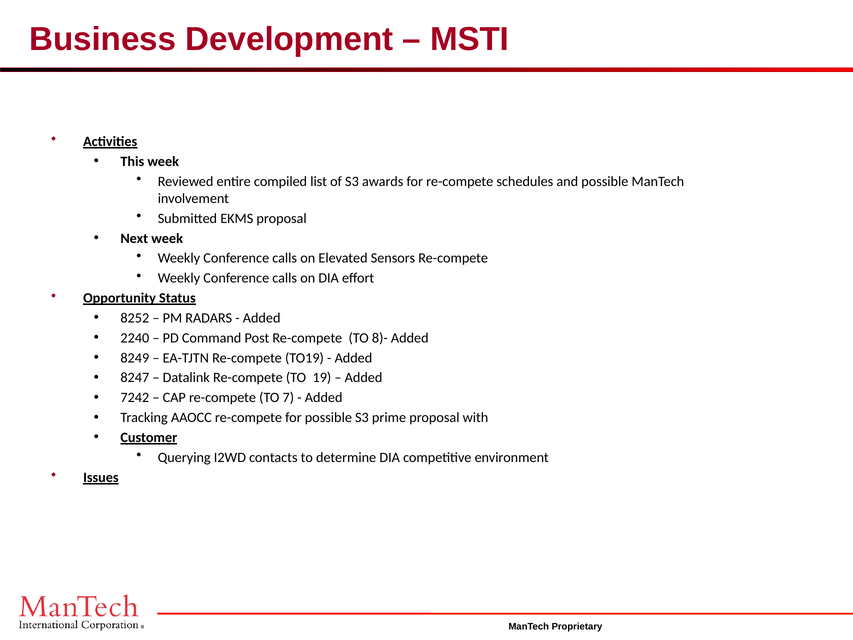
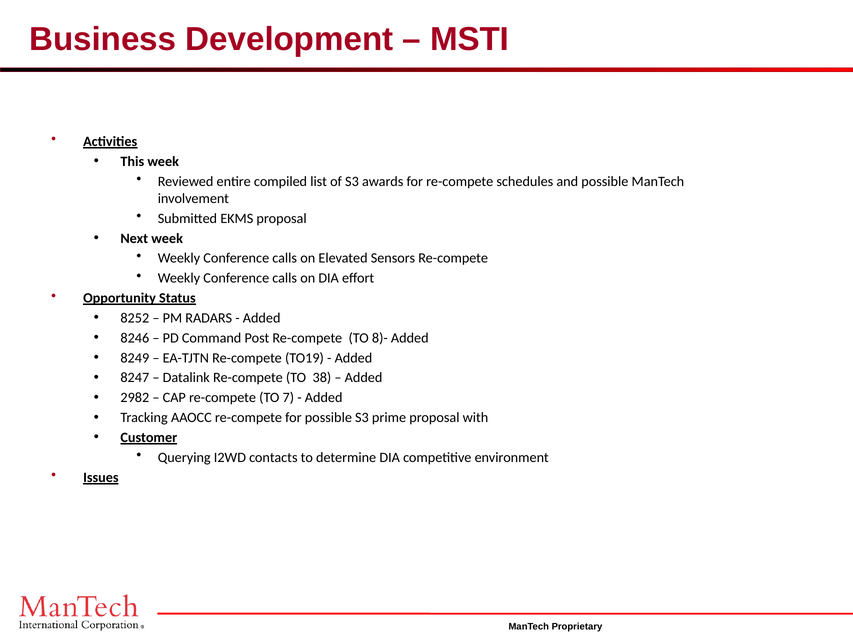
2240: 2240 -> 8246 (135, 338)
19: 19 -> 38 (322, 378)
7242: 7242 -> 2982 (135, 398)
